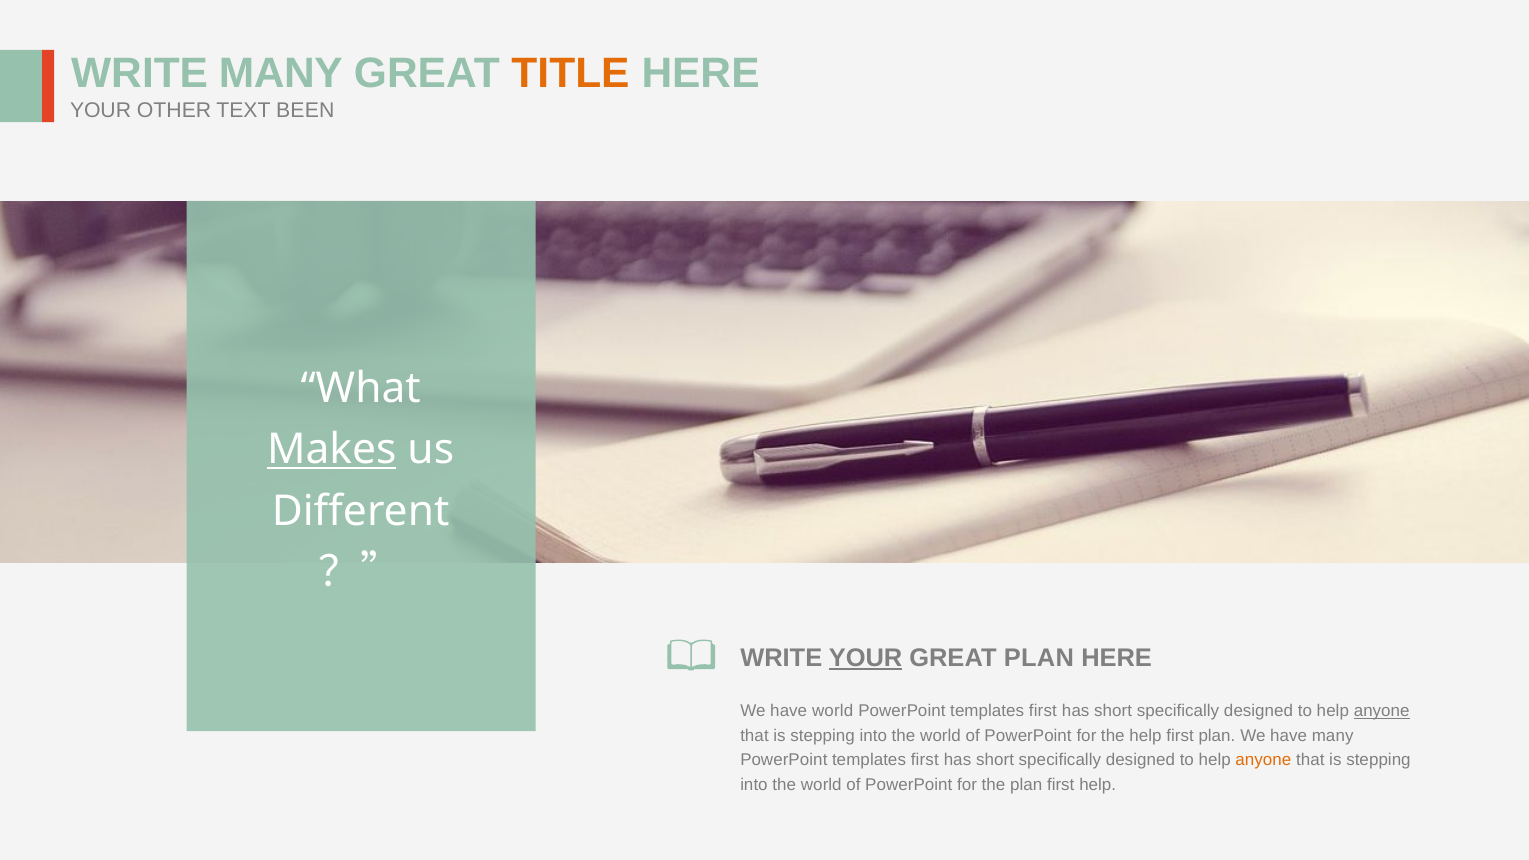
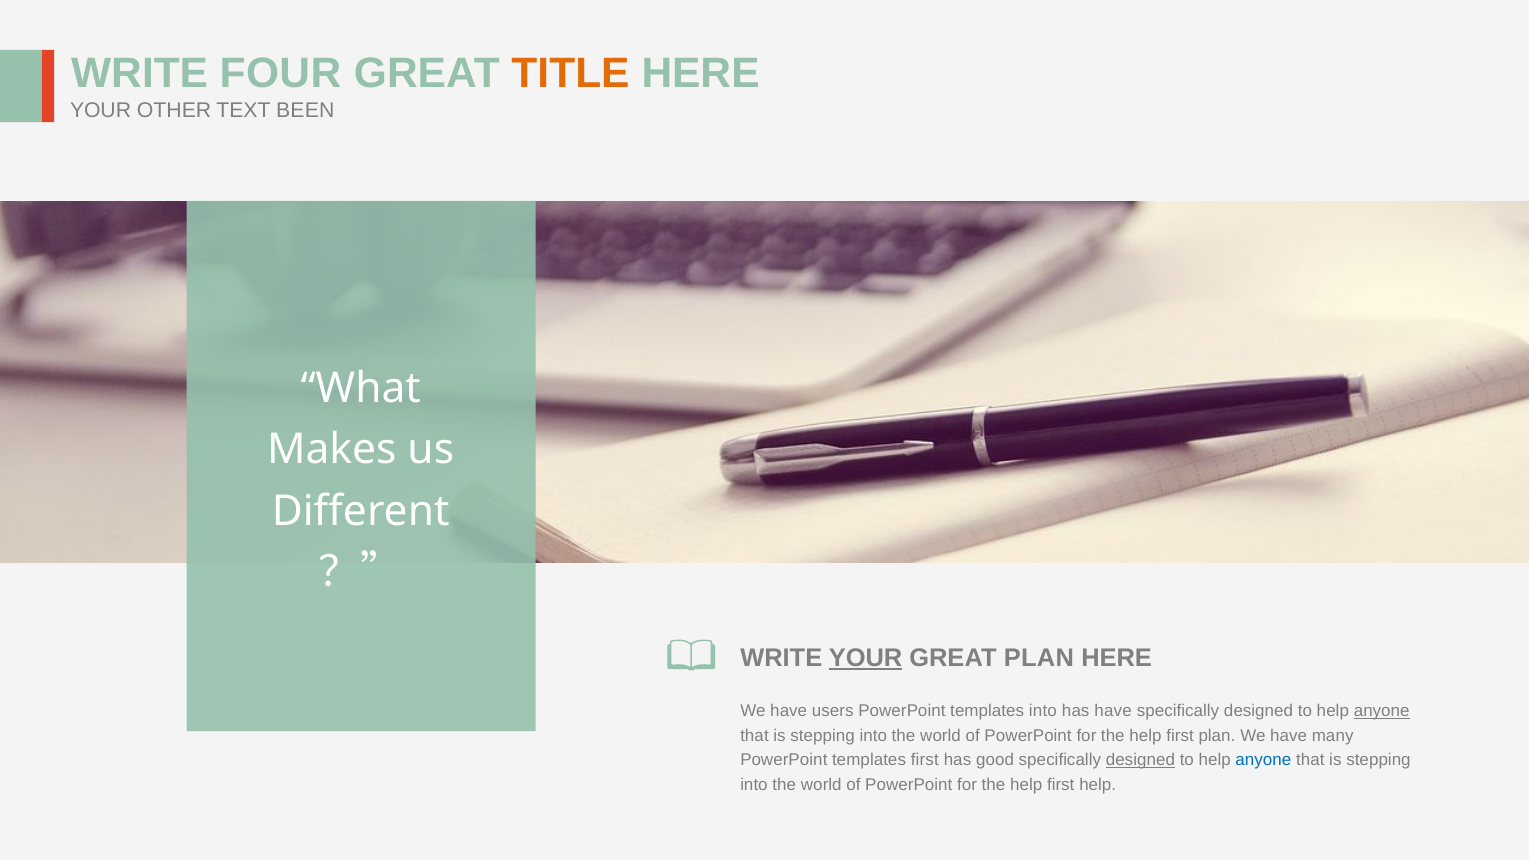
WRITE MANY: MANY -> FOUR (280, 73)
Makes underline: present -> none (332, 450)
have world: world -> users (833, 711)
first: first -> into (1043, 711)
short: short -> have (1113, 711)
short: short -> good (995, 760)
designed underline: none -> present (1140, 760)
anyone colour: orange -> blue (1263, 760)
plan: plan -> help (1026, 784)
